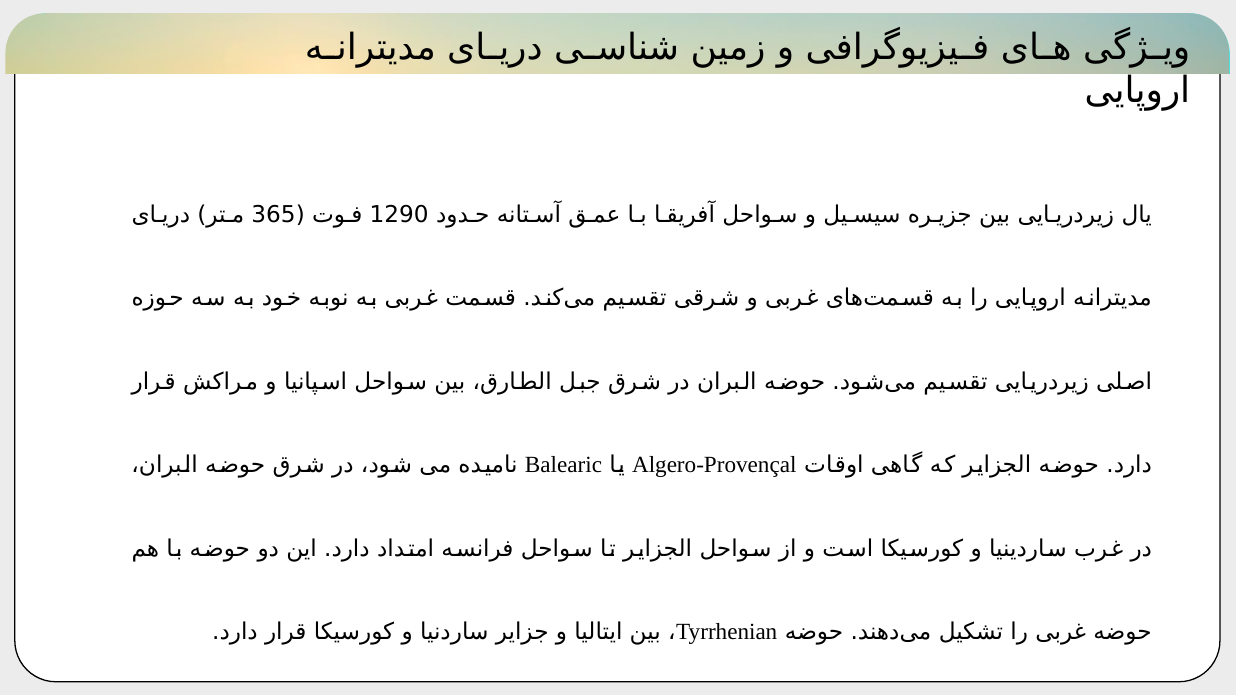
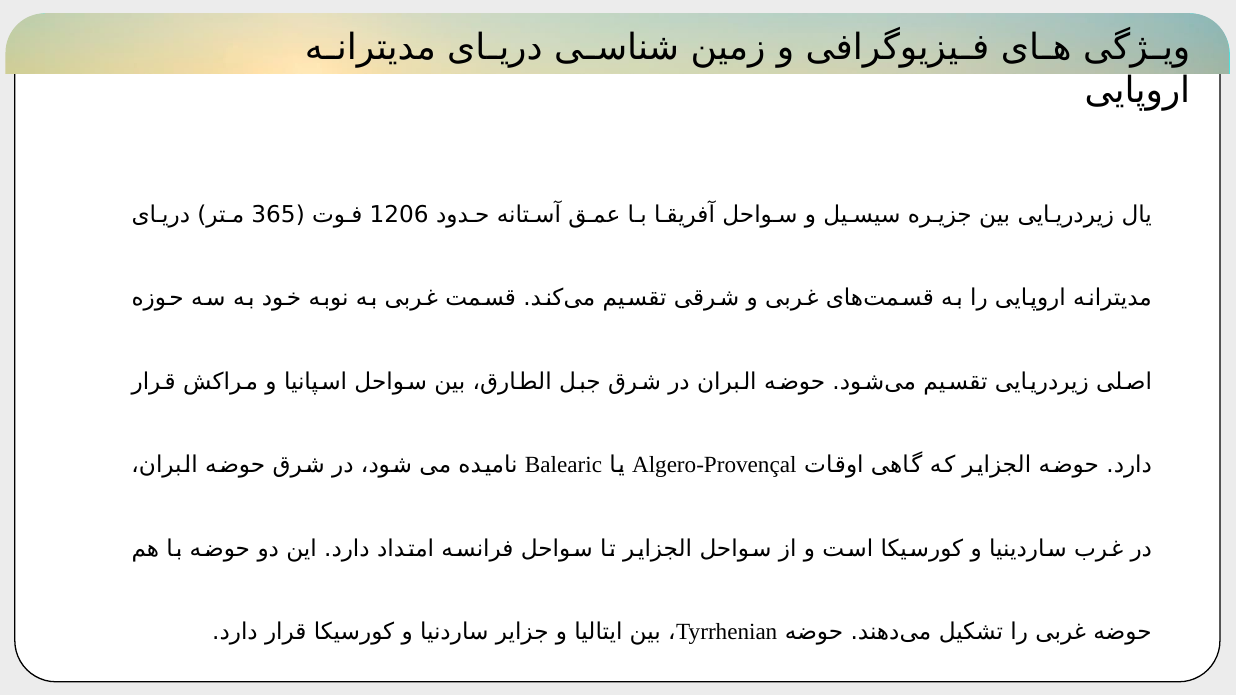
1290: 1290 -> 1206 (399, 215)
